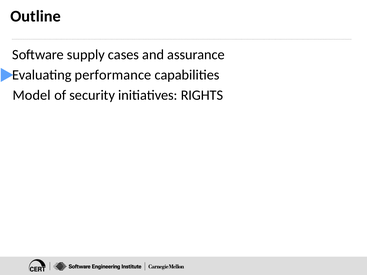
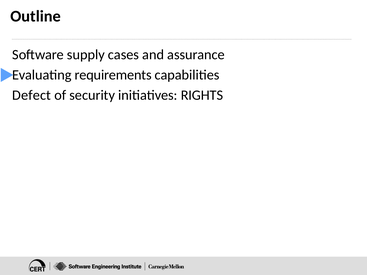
performance: performance -> requirements (113, 75)
Model: Model -> Defect (32, 95)
